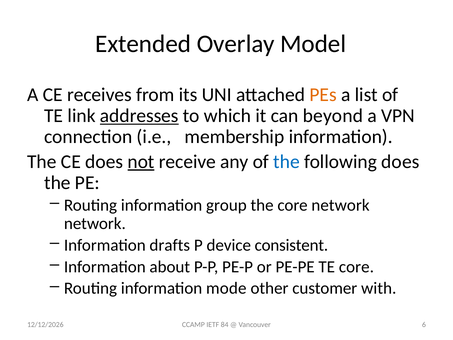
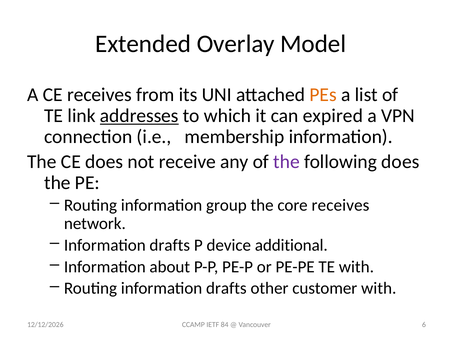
beyond: beyond -> expired (333, 116)
not underline: present -> none (141, 161)
the colour: blue -> purple (287, 161)
core network: network -> receives (340, 205)
consistent: consistent -> additional (291, 245)
TE core: core -> with (356, 267)
Routing information mode: mode -> drafts (226, 288)
